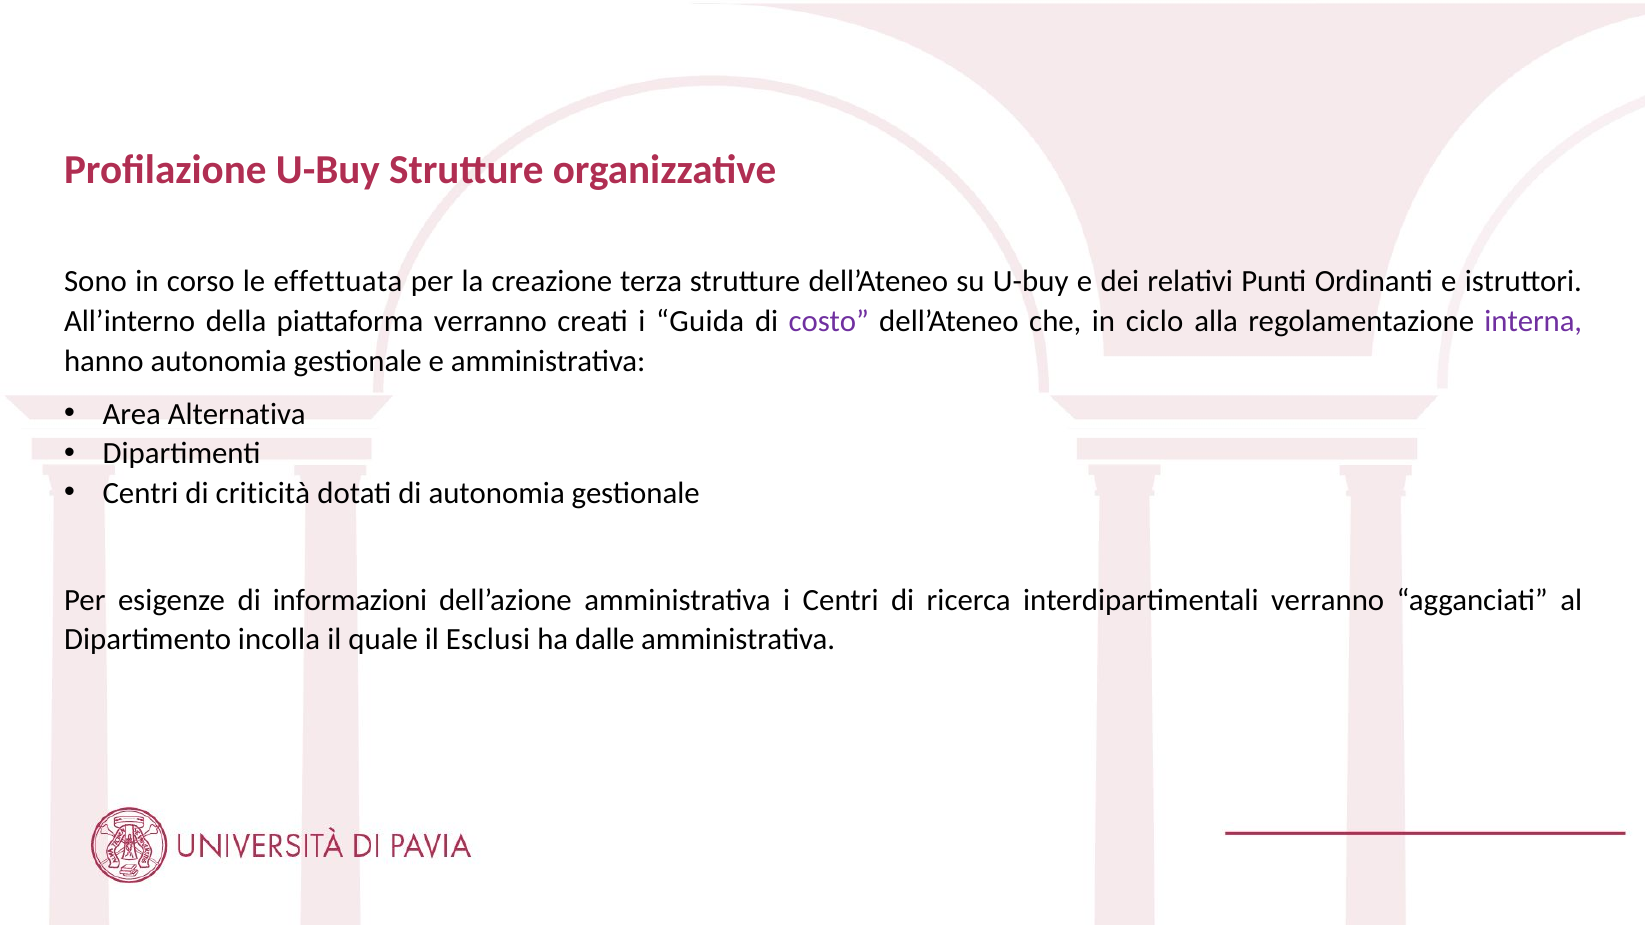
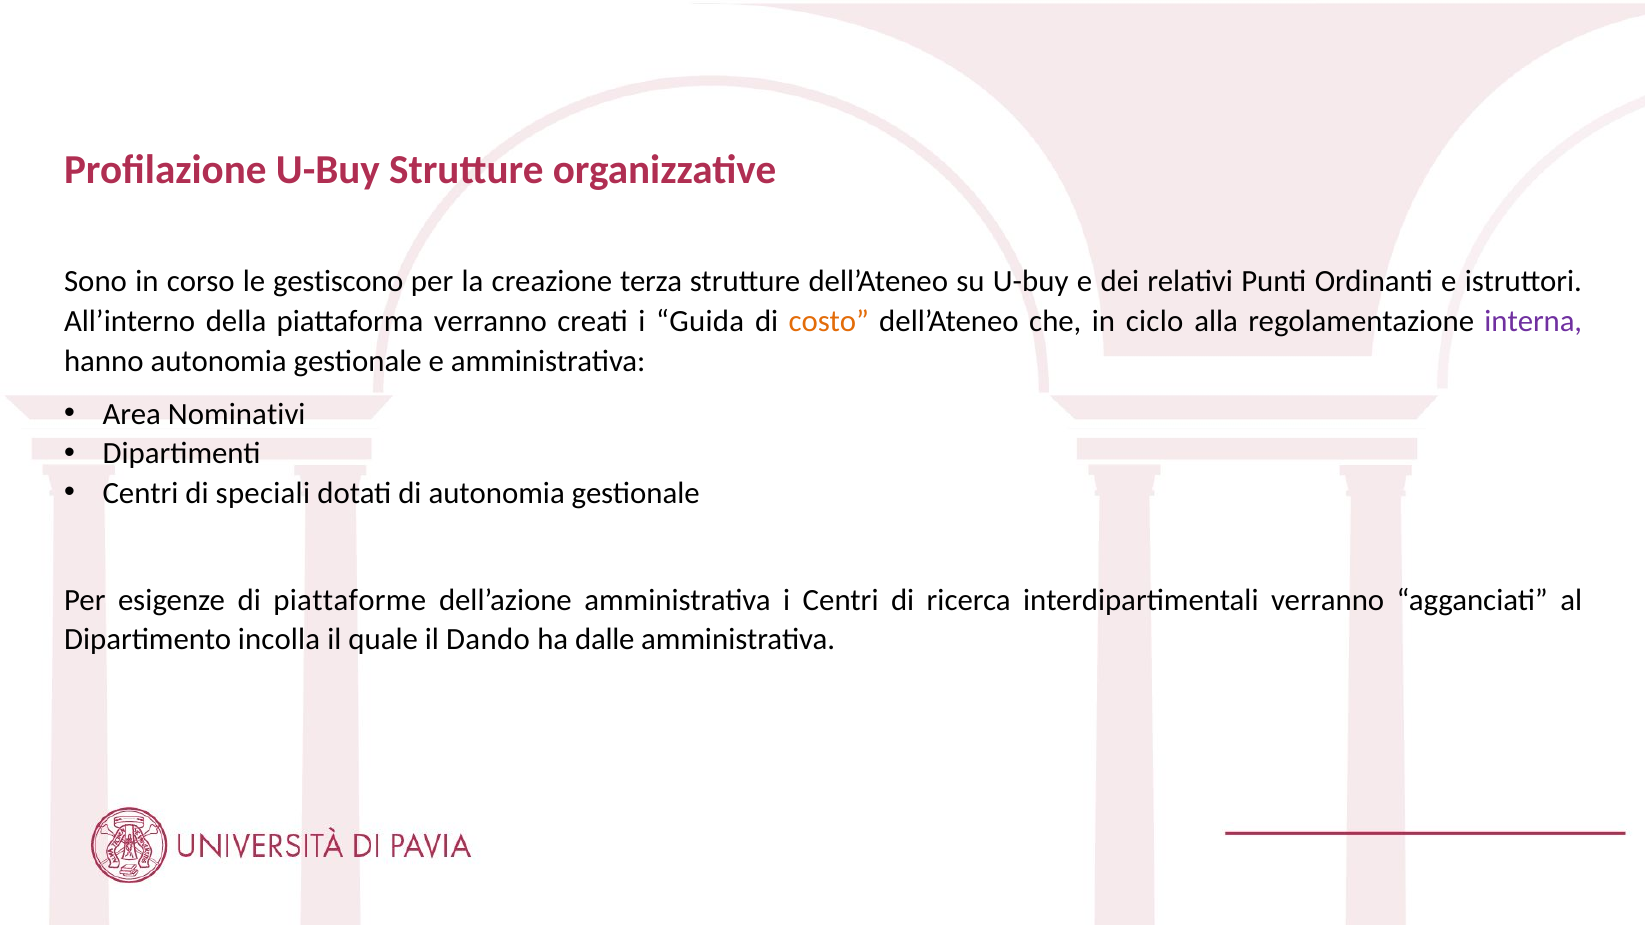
effettuata: effettuata -> gestiscono (338, 282)
costo colour: purple -> orange (829, 321)
Alternativa: Alternativa -> Nominativi (237, 414)
criticità: criticità -> speciali (263, 493)
informazioni: informazioni -> piattaforme (350, 600)
Esclusi: Esclusi -> Dando (488, 640)
